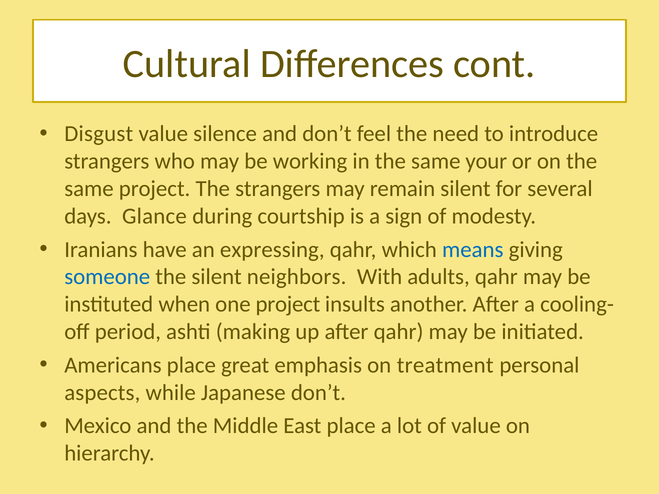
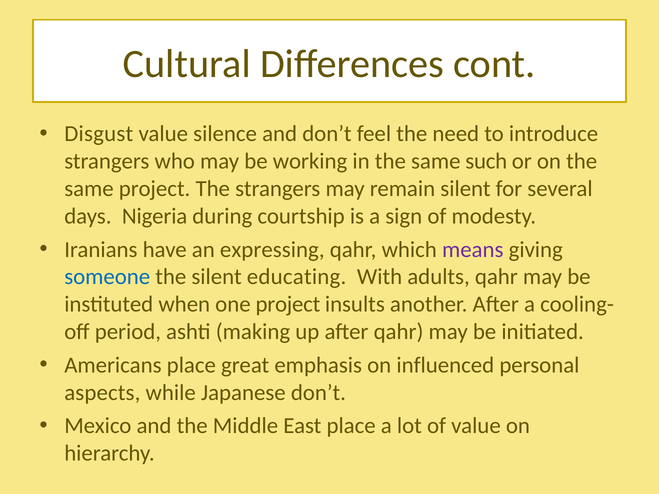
your: your -> such (486, 161)
Glance: Glance -> Nigeria (155, 216)
means colour: blue -> purple (473, 250)
neighbors: neighbors -> educating (297, 277)
treatment: treatment -> influenced (445, 365)
